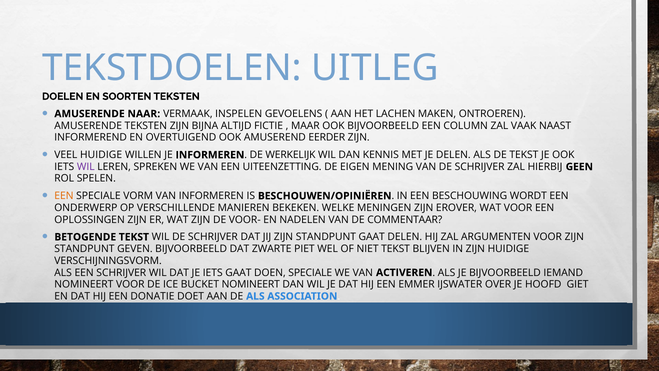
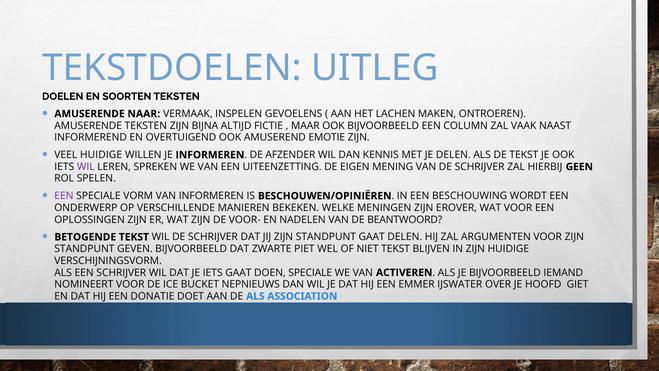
EERDER: EERDER -> EMOTIE (327, 137)
WERKELIJK: WERKELIJK -> AFZENDER (290, 155)
EEN colour: orange -> purple (64, 196)
COMMENTAAR: COMMENTAAR -> BEANTWOORD (405, 219)
BUCKET NOMINEERT: NOMINEERT -> NEPNIEUWS (251, 284)
